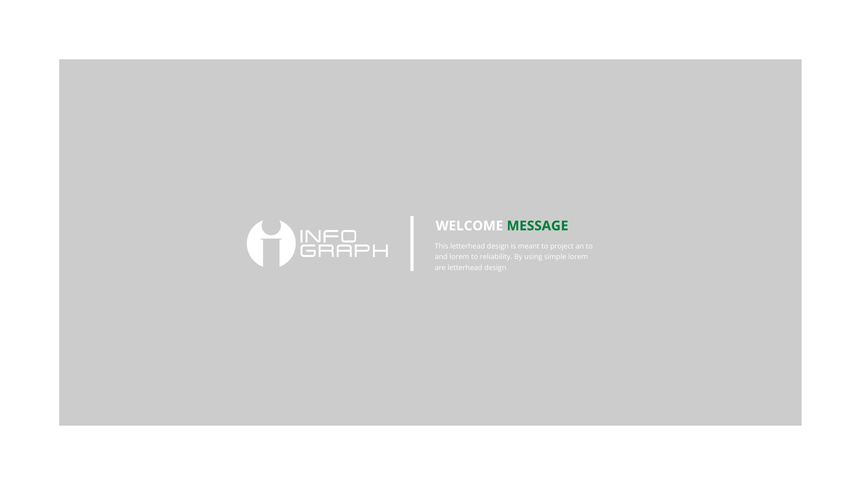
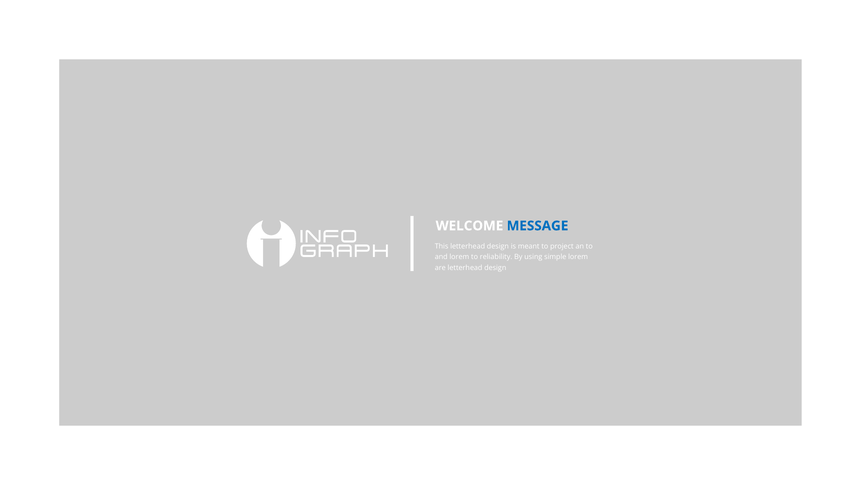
MESSAGE colour: green -> blue (538, 226)
